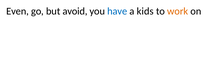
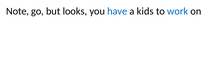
Even: Even -> Note (18, 11)
avoid: avoid -> looks (75, 11)
work colour: orange -> blue (178, 11)
